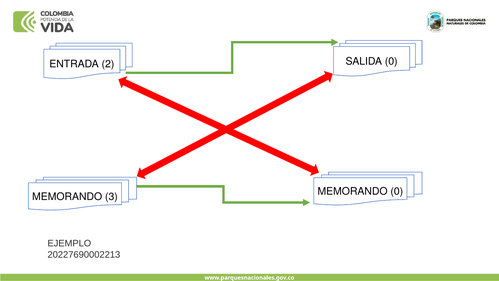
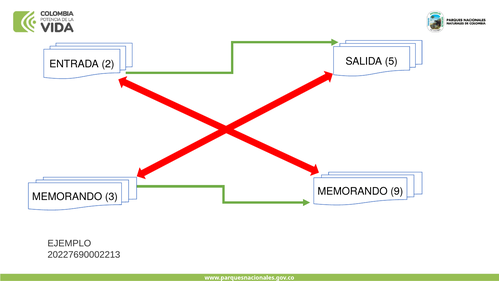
SALIDA 0: 0 -> 5 (391, 61)
MEMORANDO 0: 0 -> 9 (397, 191)
